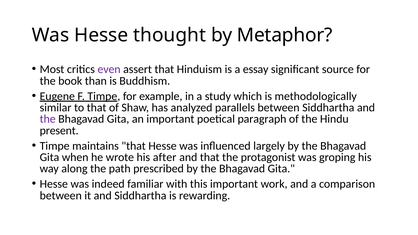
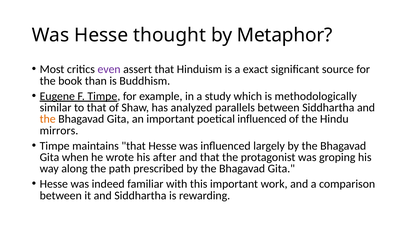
essay: essay -> exact (256, 69)
the colour: purple -> orange (48, 119)
poetical paragraph: paragraph -> influenced (262, 119)
present: present -> mirrors (59, 131)
